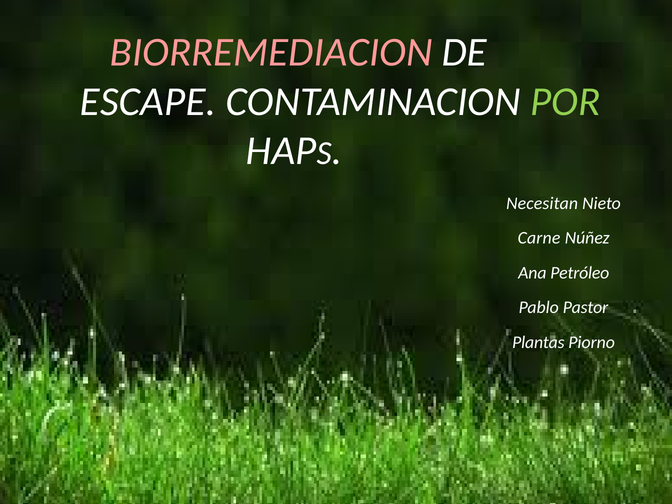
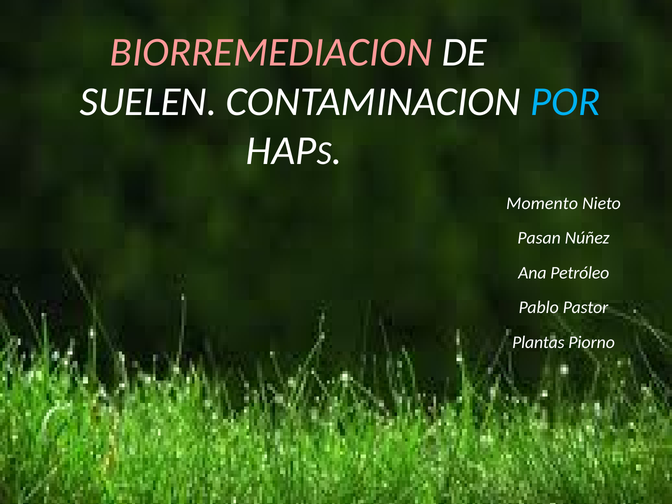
ESCAPE: ESCAPE -> SUELEN (148, 102)
POR colour: light green -> light blue (565, 102)
Necesitan: Necesitan -> Momento (542, 203)
Carne: Carne -> Pasan (539, 238)
